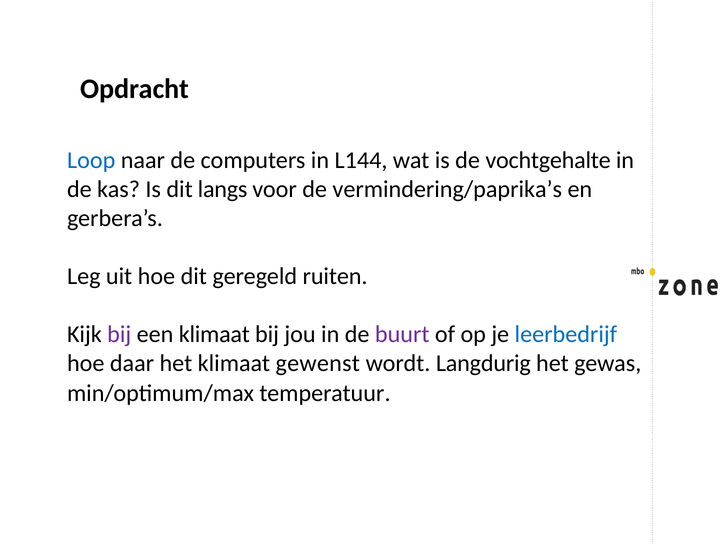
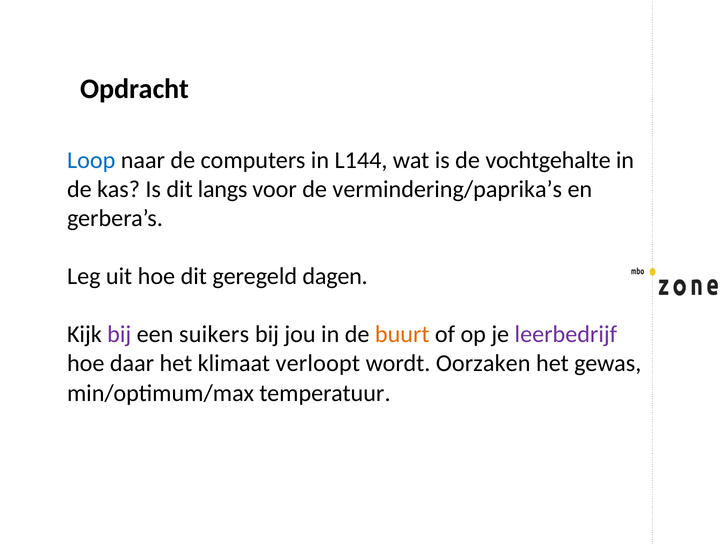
ruiten: ruiten -> dagen (335, 276)
een klimaat: klimaat -> suikers (214, 334)
buurt colour: purple -> orange (402, 334)
leerbedrijf colour: blue -> purple (566, 334)
gewenst: gewenst -> verloopt (318, 363)
Langdurig: Langdurig -> Oorzaken (483, 363)
